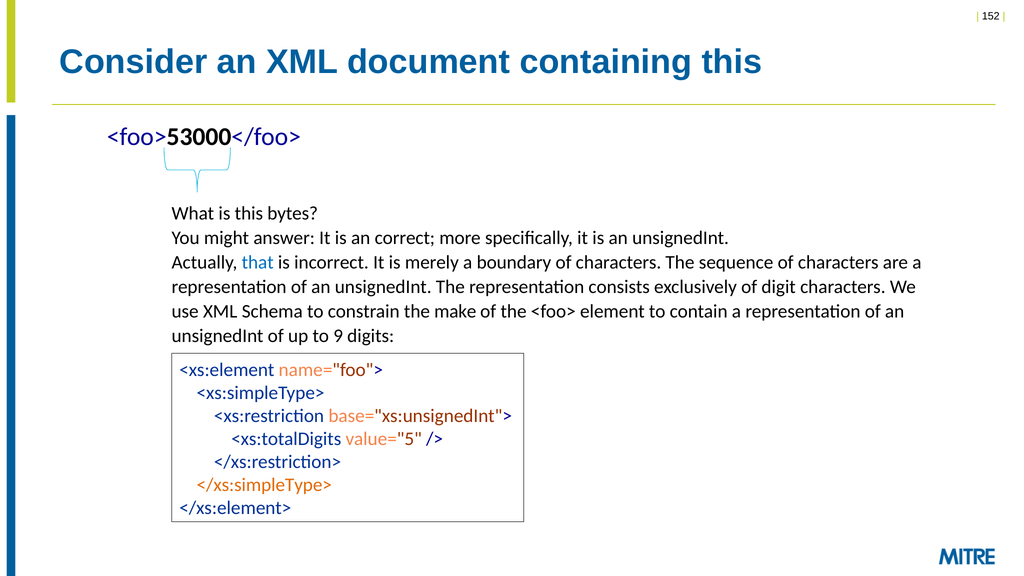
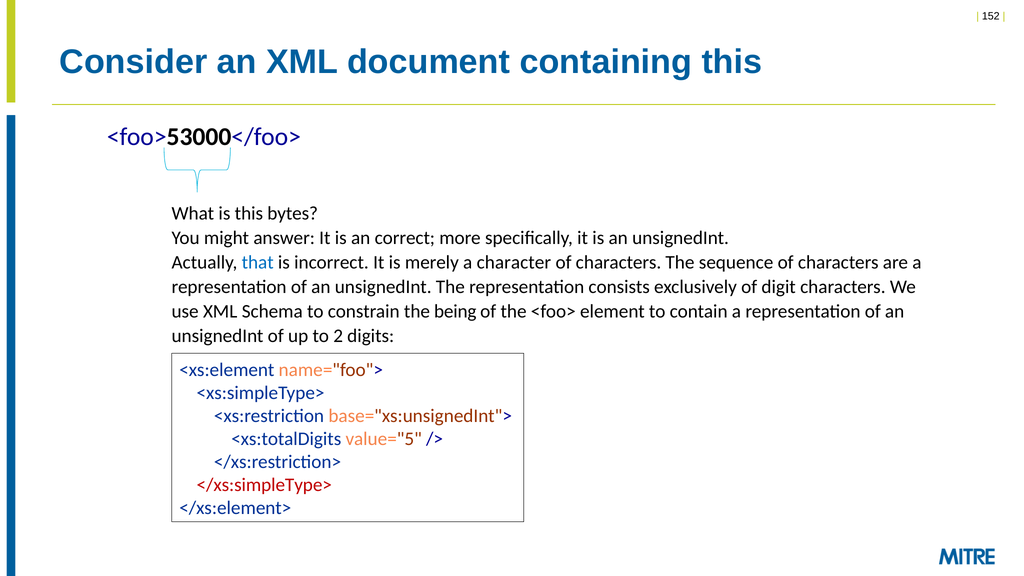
boundary: boundary -> character (514, 262)
make: make -> being (455, 311)
9: 9 -> 2 (338, 336)
</xs:simpleType> colour: orange -> red (264, 485)
